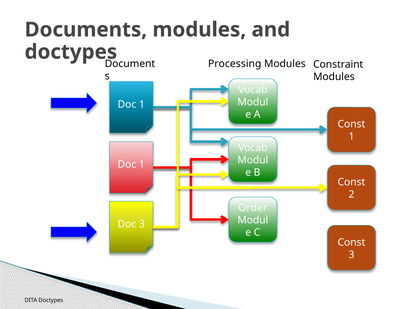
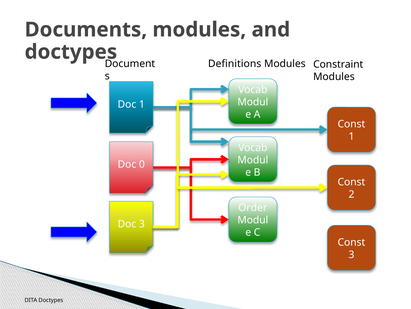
Processing: Processing -> Definitions (235, 64)
1: 1 -> 0 (142, 164)
